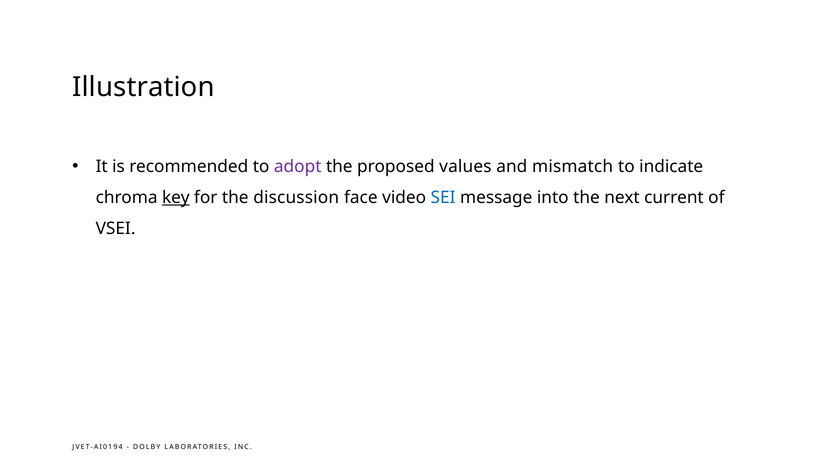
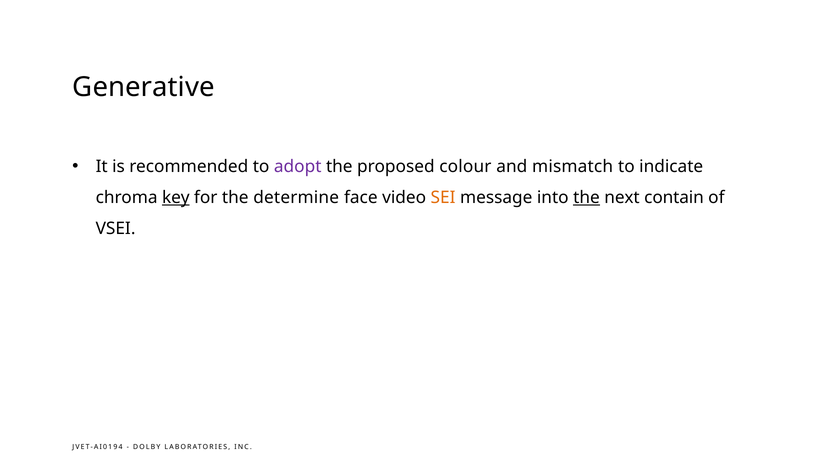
Illustration: Illustration -> Generative (144, 87)
values: values -> colour (465, 167)
discussion: discussion -> determine (296, 198)
SEI colour: blue -> orange (443, 198)
the underline: none -> present (587, 198)
current: current -> contain (674, 198)
